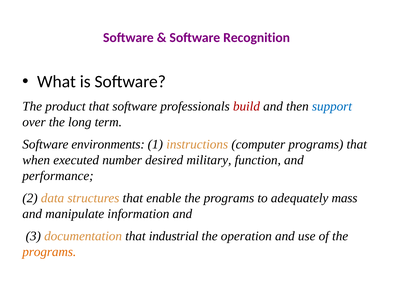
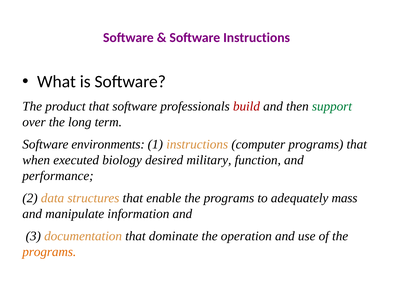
Software Recognition: Recognition -> Instructions (257, 38)
support colour: blue -> green (332, 106)
number: number -> biology (122, 160)
industrial: industrial -> dominate (174, 236)
